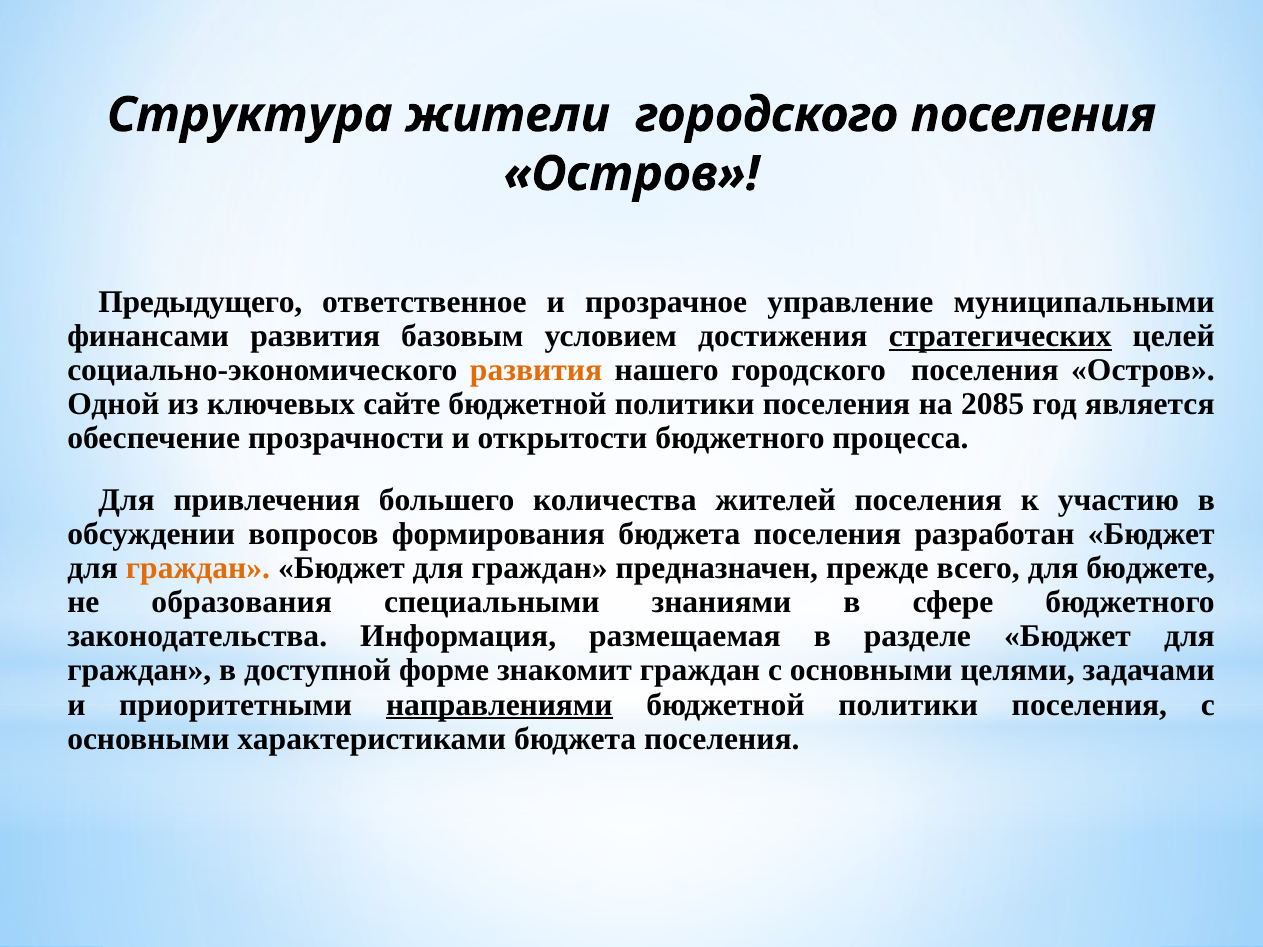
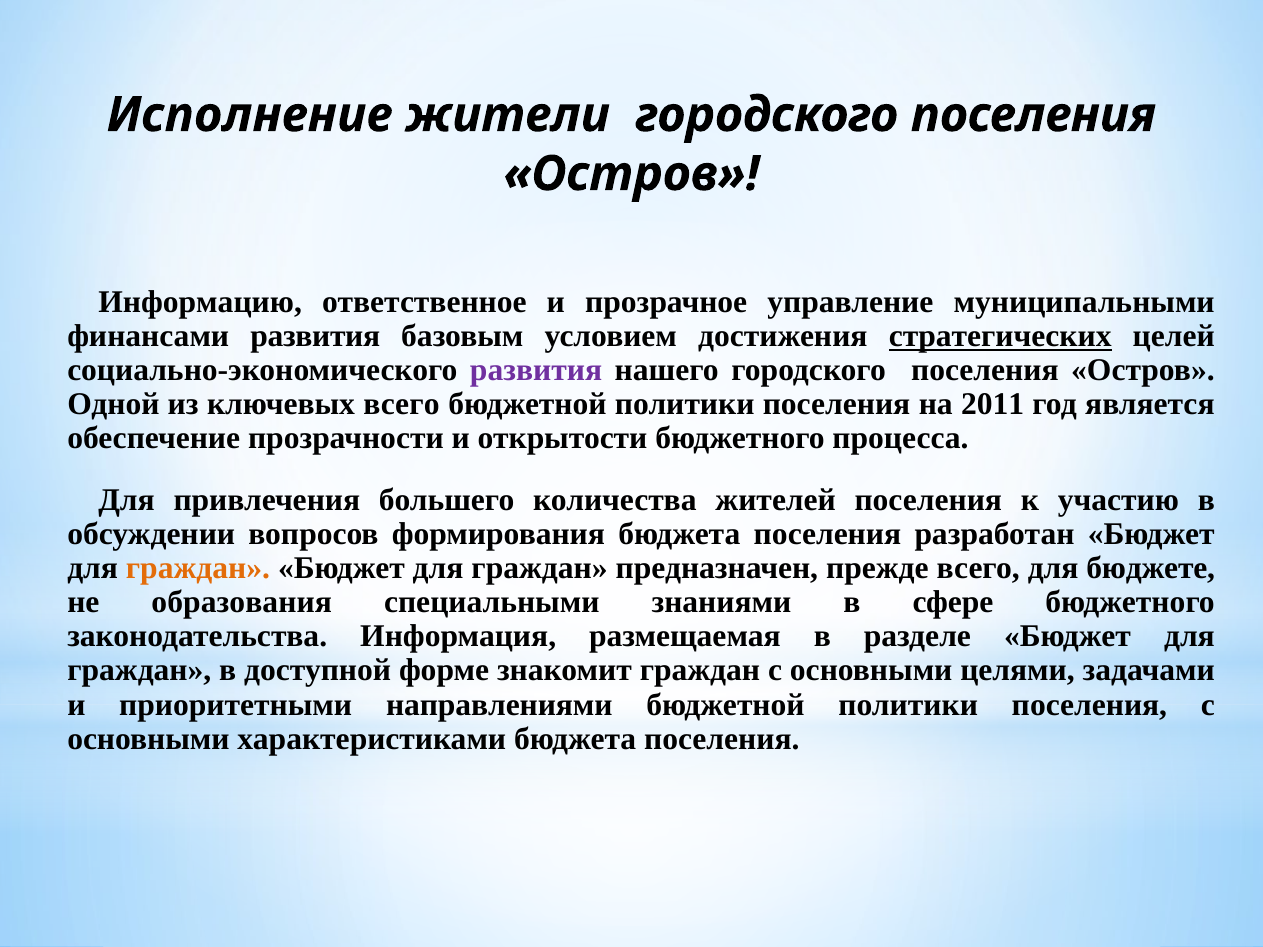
Структура: Структура -> Исполнение (250, 115)
Предыдущего: Предыдущего -> Информацию (200, 302)
развития colour: orange -> purple (536, 370)
ключевых сайте: сайте -> всего (402, 405)
2085: 2085 -> 2011 (993, 405)
направлениями underline: present -> none (499, 705)
